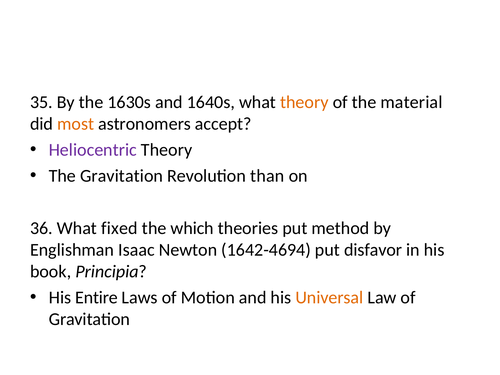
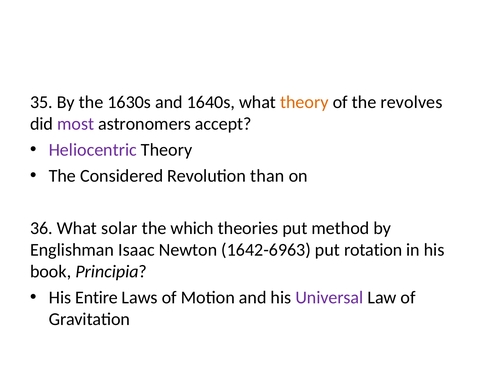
material: material -> revolves (411, 102)
most colour: orange -> purple (76, 124)
The Gravitation: Gravitation -> Considered (122, 176)
fixed: fixed -> solar (119, 228)
1642-4694: 1642-4694 -> 1642-6963 (266, 250)
disfavor: disfavor -> rotation (373, 250)
Universal colour: orange -> purple (329, 298)
